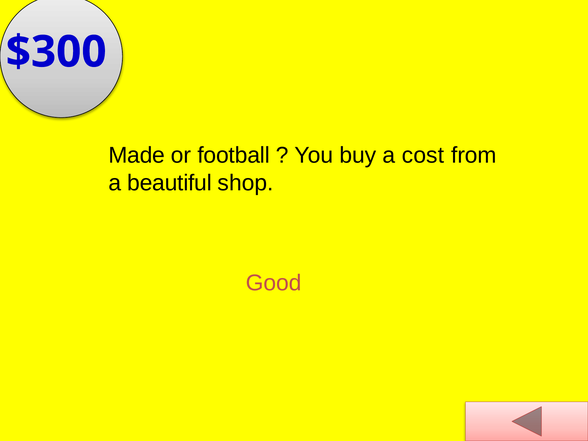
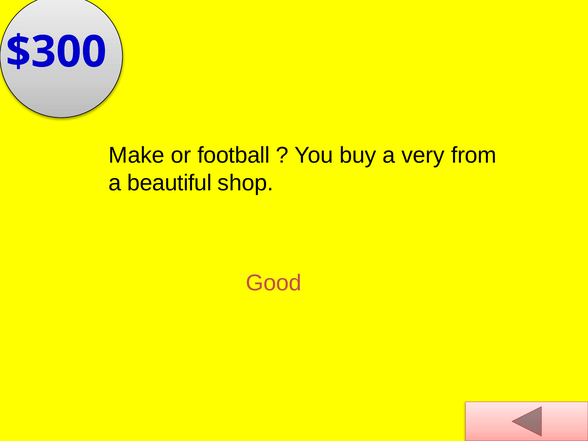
Made: Made -> Make (137, 155)
cost: cost -> very (423, 155)
